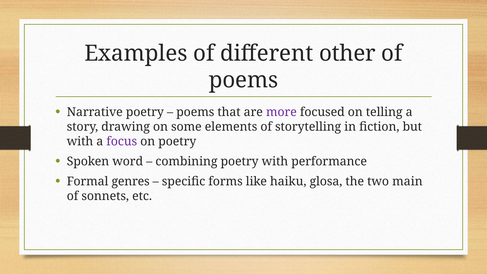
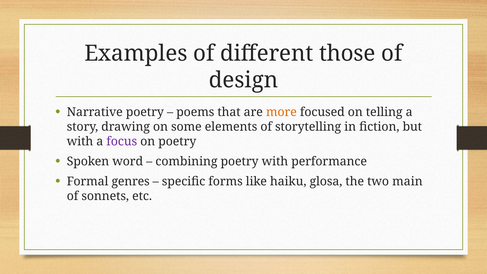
other: other -> those (347, 53)
poems: poems -> design (243, 80)
more colour: purple -> orange (281, 112)
